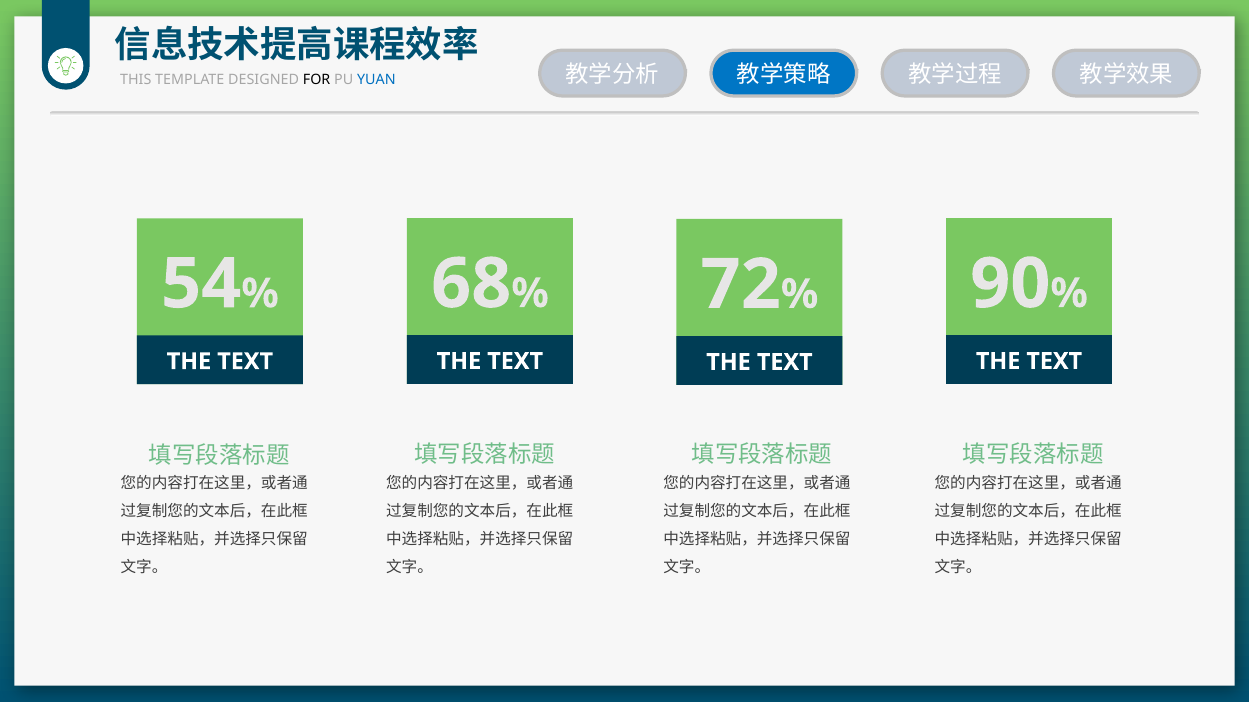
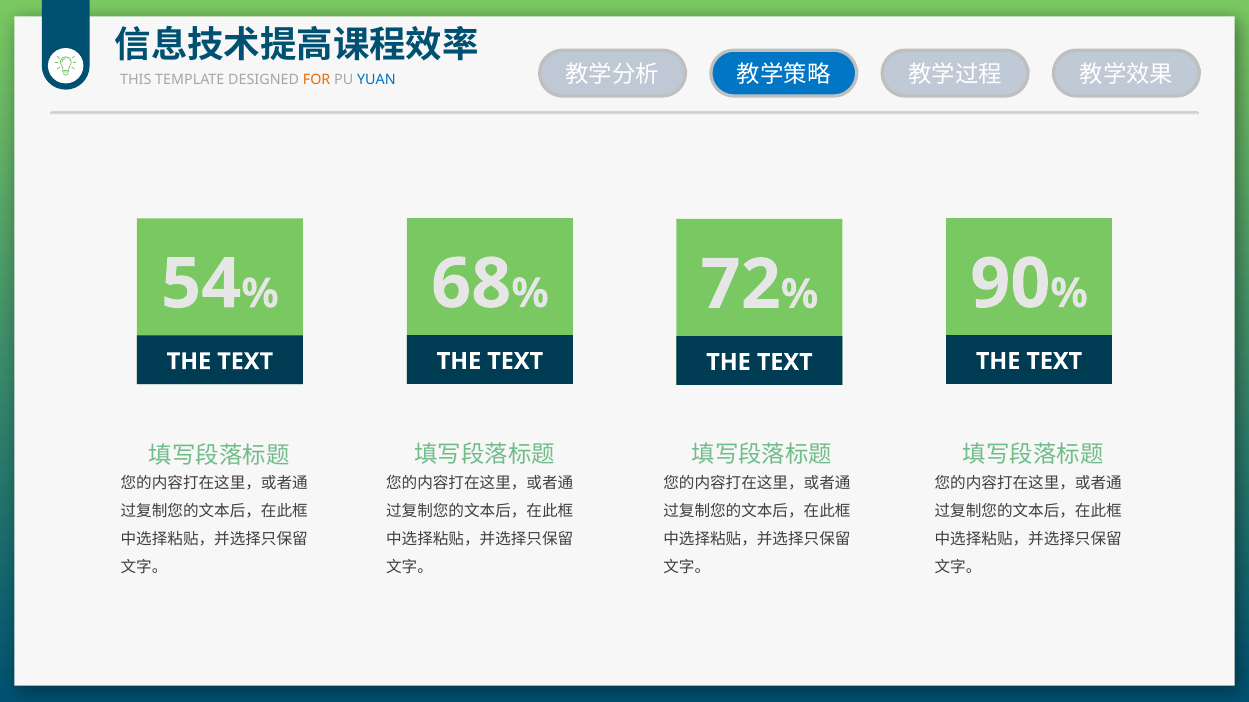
FOR colour: black -> orange (317, 80)
